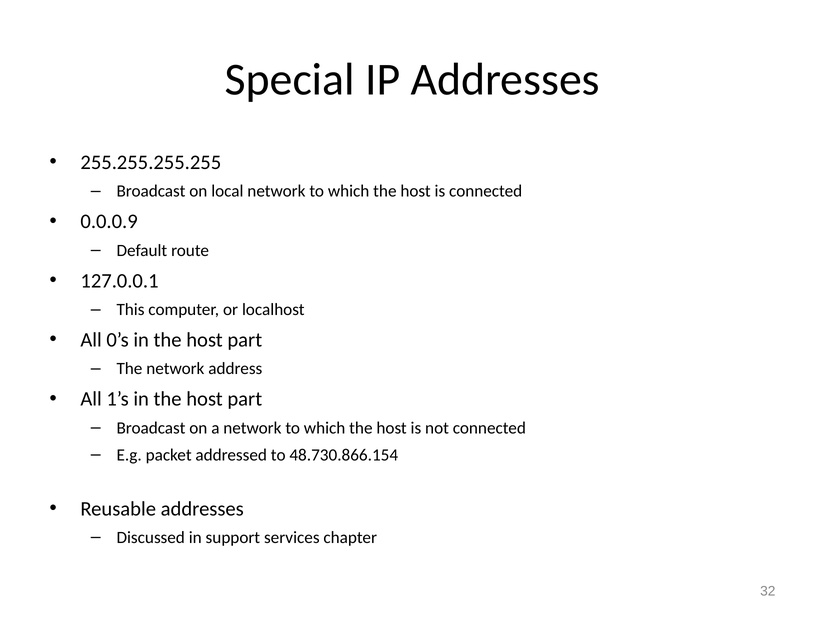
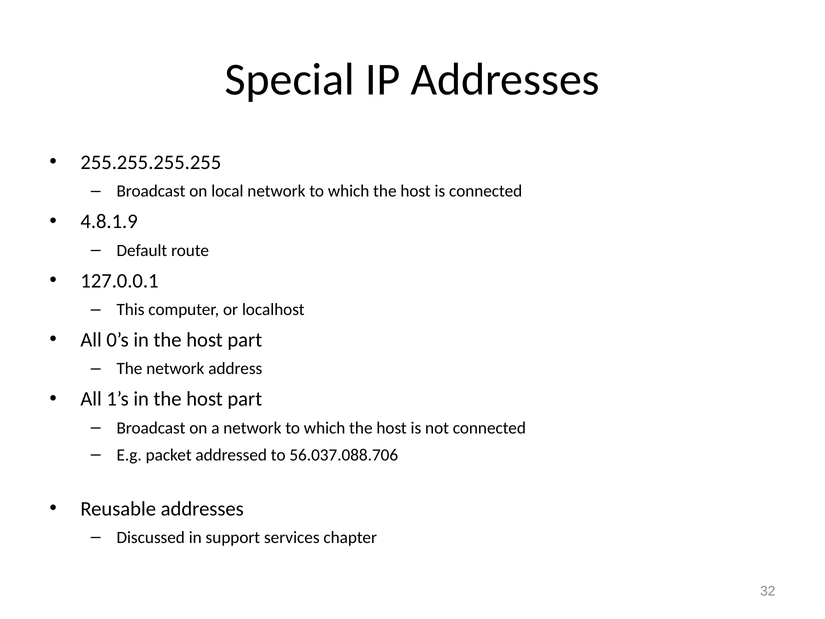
0.0.0.9: 0.0.0.9 -> 4.8.1.9 (109, 221)
48.730.866.154: 48.730.866.154 -> 56.037.088.706 (344, 455)
